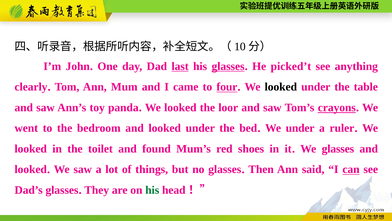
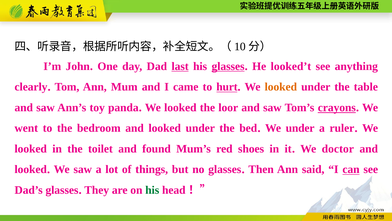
picked’t: picked’t -> looked’t (291, 66)
four: four -> hurt (227, 87)
looked colour: black -> orange (281, 87)
We glasses: glasses -> doctor (338, 148)
